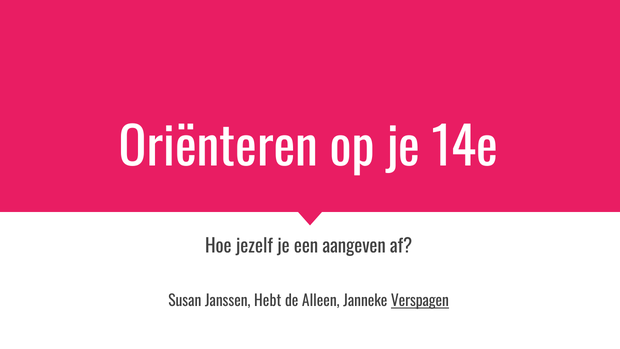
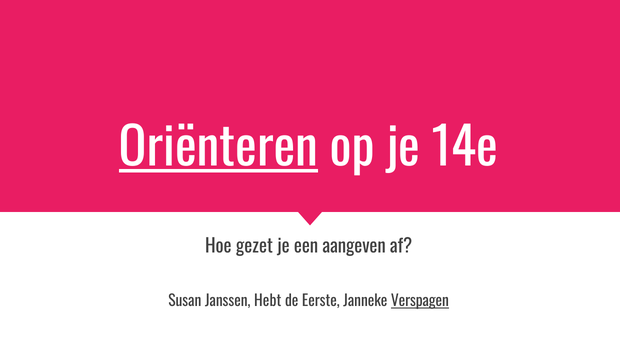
Oriënteren underline: none -> present (218, 148)
jezelf: jezelf -> gezet (254, 246)
Alleen: Alleen -> Eerste (321, 301)
